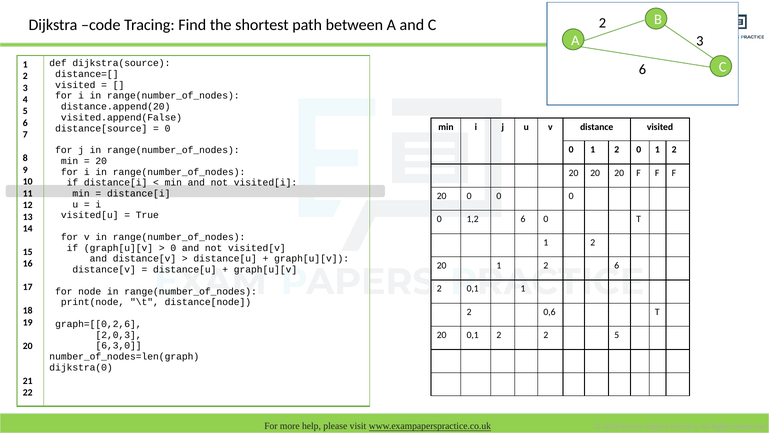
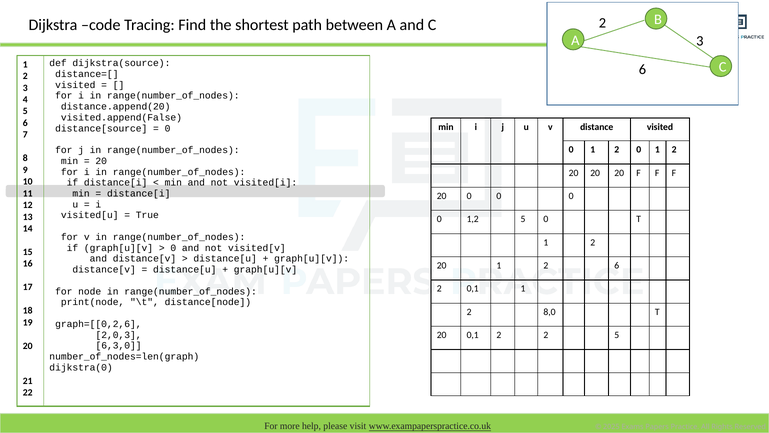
1,2 6: 6 -> 5 (523, 219)
0,6: 0,6 -> 8,0 (549, 312)
